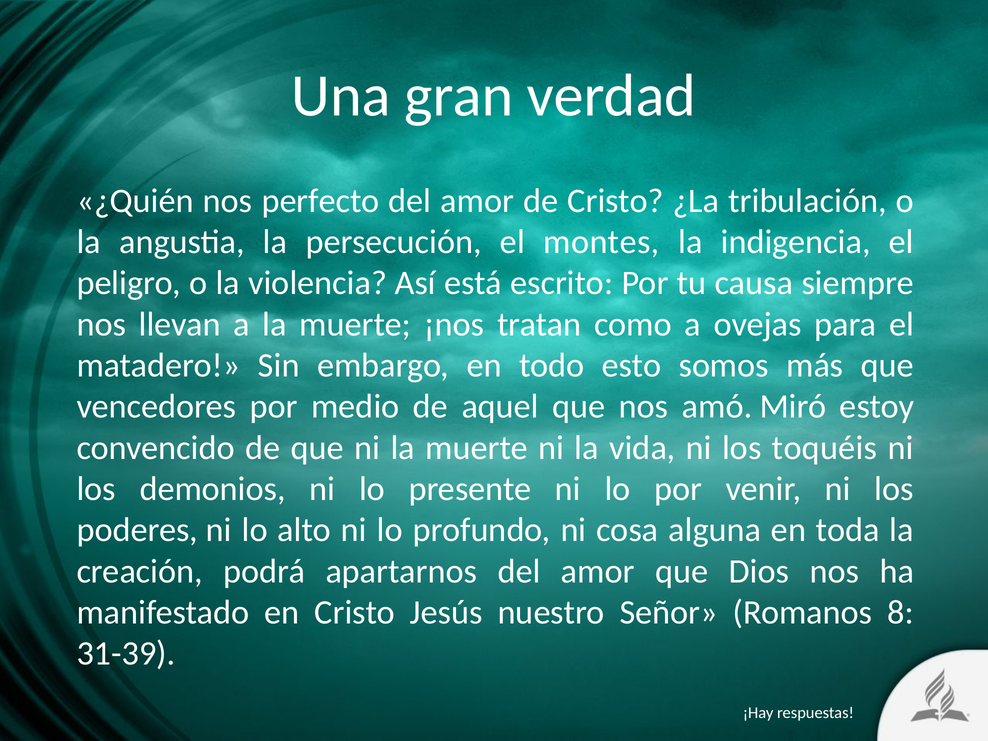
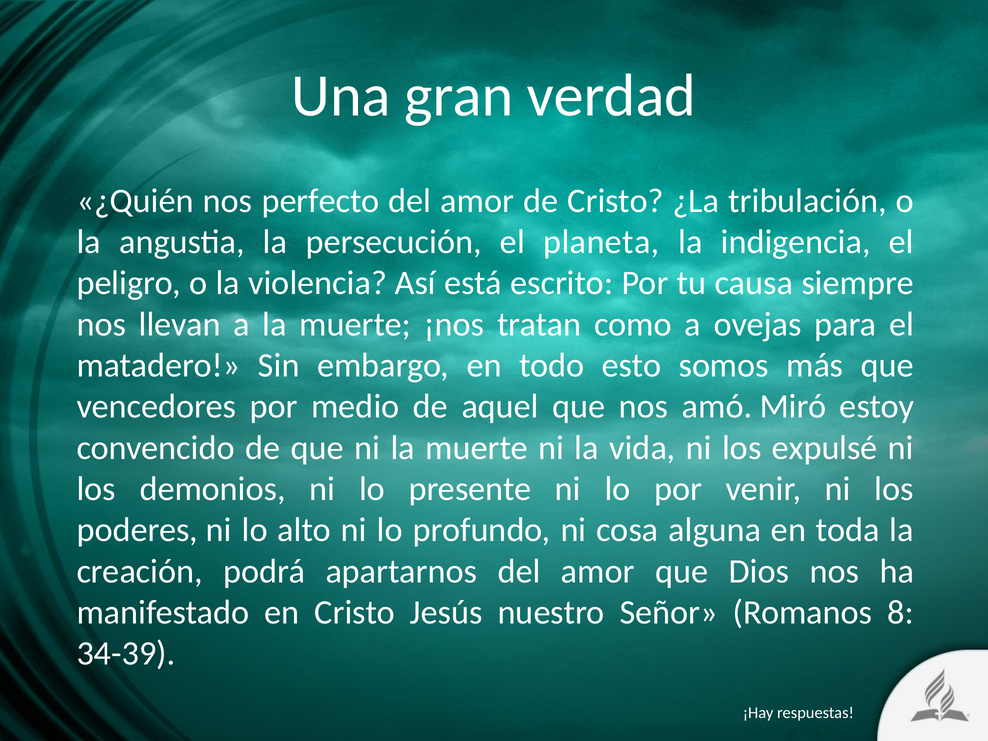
montes: montes -> planeta (601, 242)
toquéis: toquéis -> expulsé (825, 448)
31-39: 31-39 -> 34-39 (126, 654)
